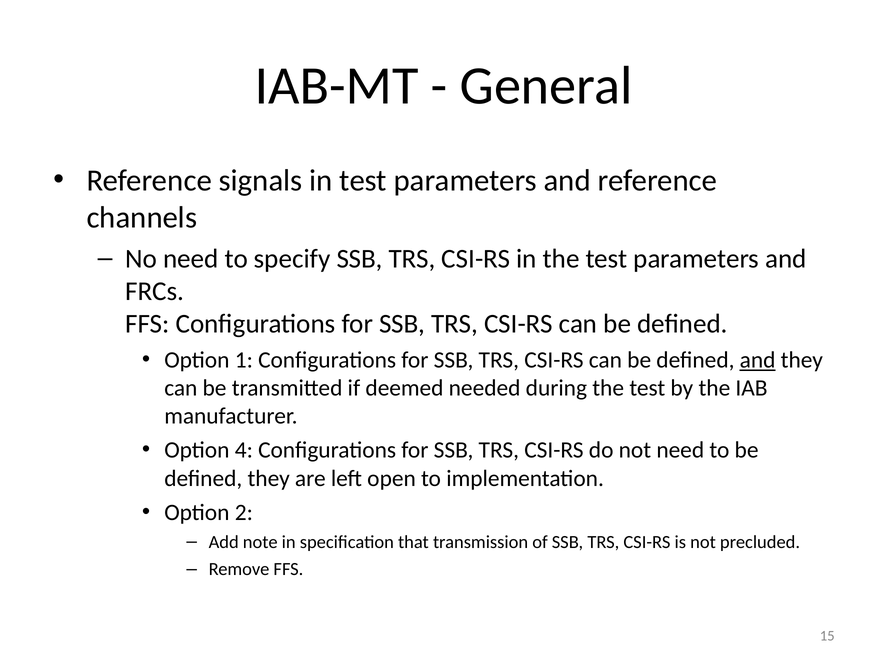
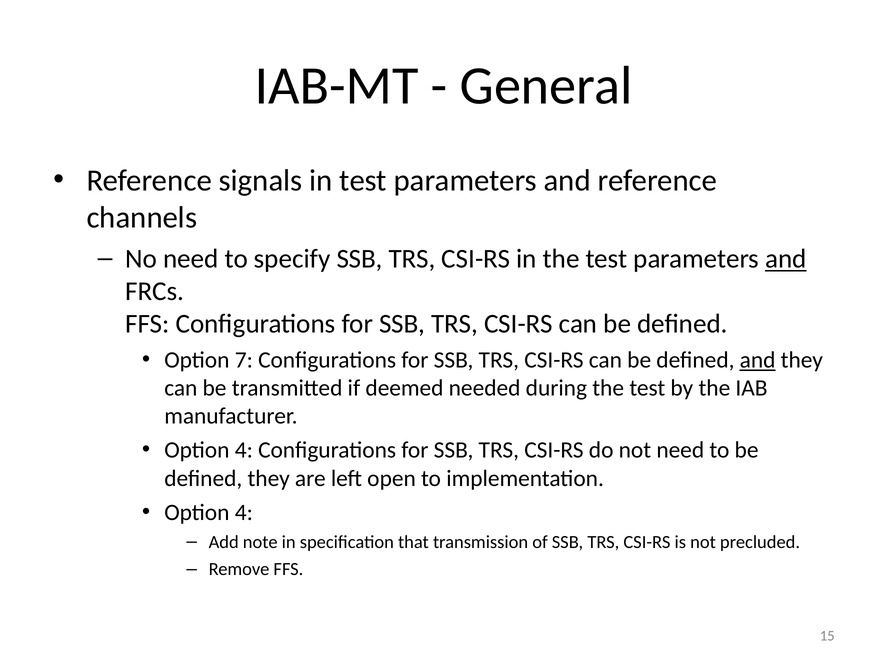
and underline: none -> present (786, 259)
1: 1 -> 7 (244, 360)
2: 2 -> 4 (244, 512)
